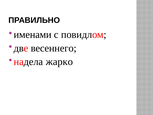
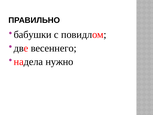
именами: именами -> бабушки (33, 35)
жарко: жарко -> нужно (59, 62)
